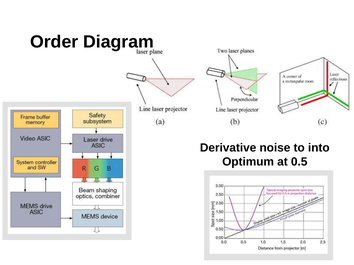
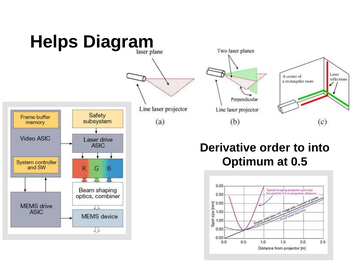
Order: Order -> Helps (54, 42)
noise: noise -> order (275, 148)
